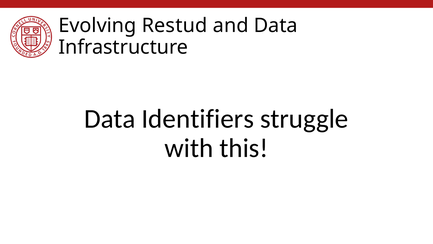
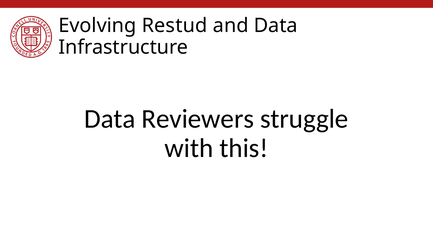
Identifiers: Identifiers -> Reviewers (198, 119)
